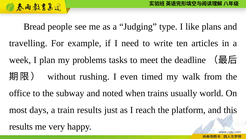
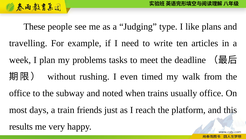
Bread: Bread -> These (34, 26)
usually world: world -> office (211, 93)
train results: results -> friends (89, 110)
